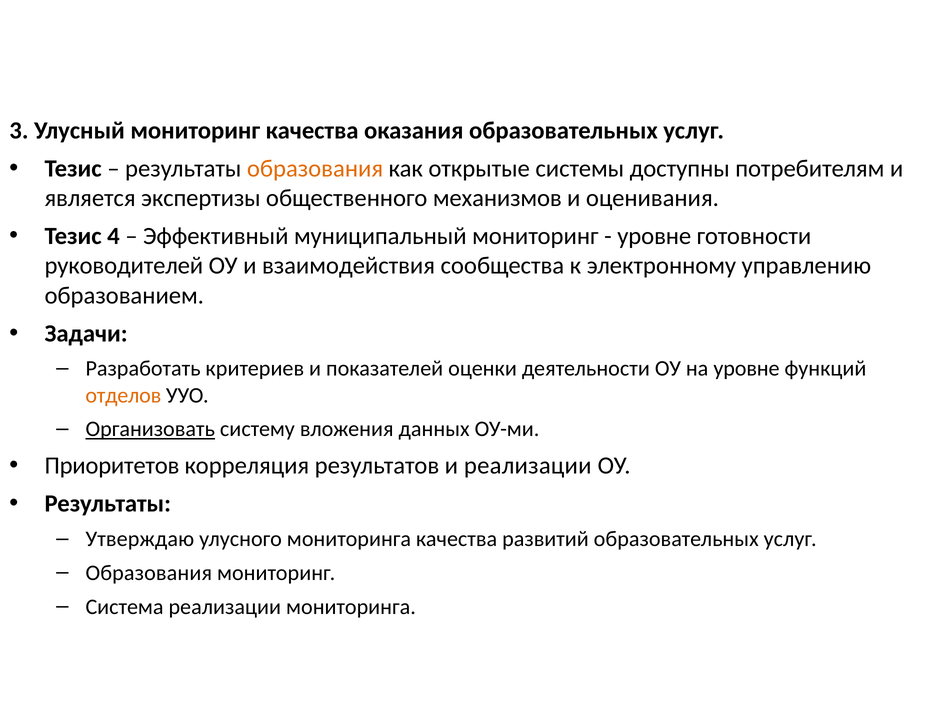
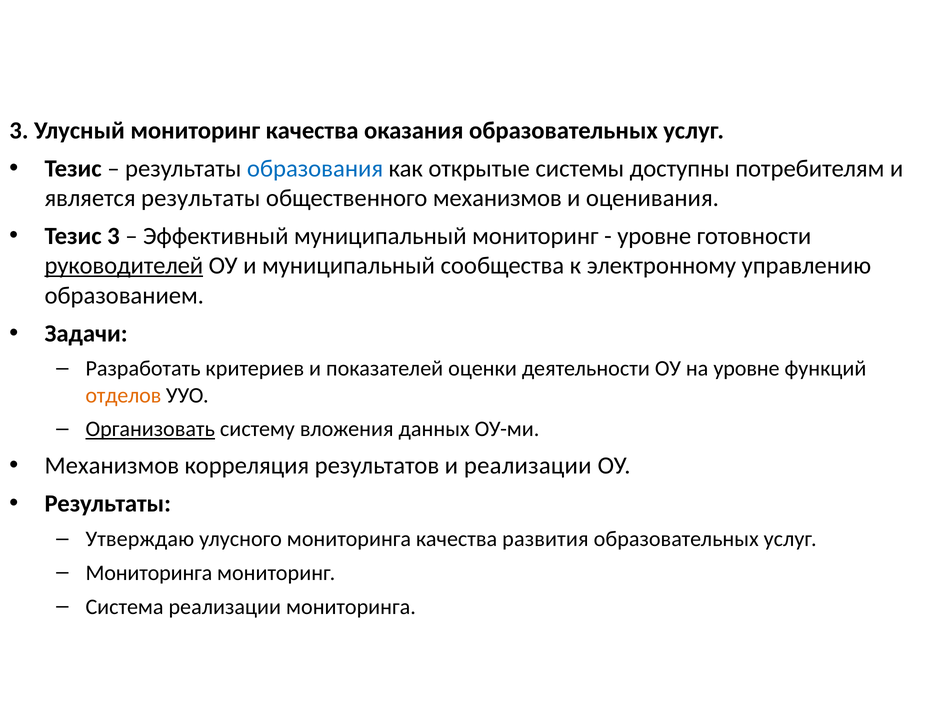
образования colour: orange -> blue (315, 169)
является экспертизы: экспертизы -> результаты (201, 198)
Тезис 4: 4 -> 3 (113, 236)
руководителей underline: none -> present (124, 266)
и взаимодействия: взаимодействия -> муниципальный (348, 266)
Приоритетов: Приоритетов -> Механизмов (112, 466)
развитий: развитий -> развития (545, 539)
Образования: Образования -> Мониторинга (149, 573)
